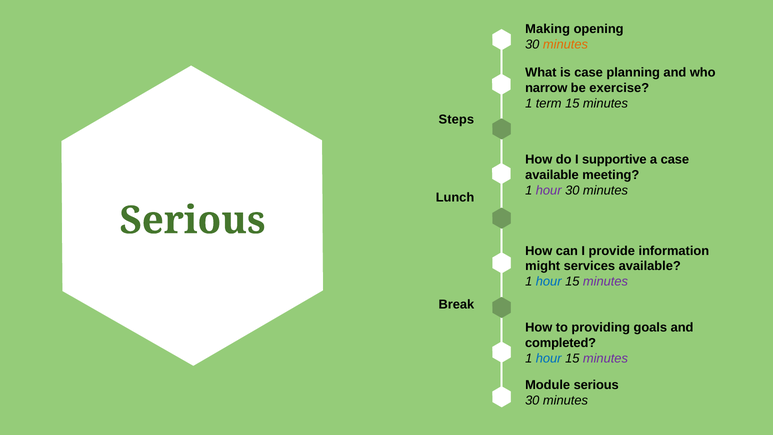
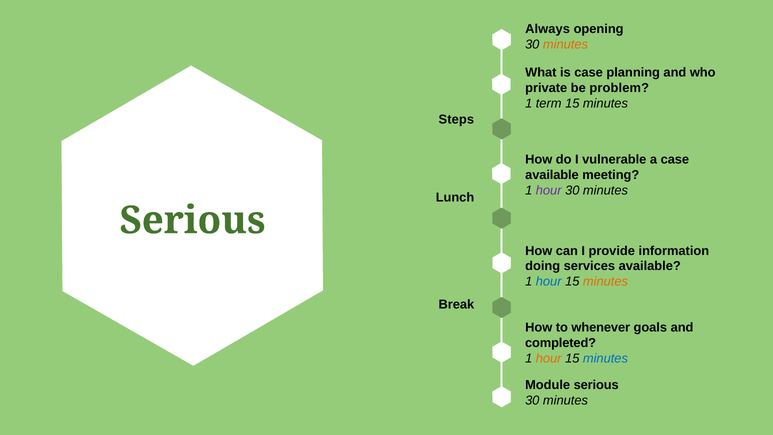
Making: Making -> Always (548, 29)
narrow: narrow -> private (546, 88)
exercise: exercise -> problem (619, 88)
supportive: supportive -> vulnerable (614, 160)
might: might -> doing (543, 266)
minutes colour: purple -> orange (605, 282)
providing: providing -> whenever (601, 328)
hour colour: blue -> orange (549, 358)
minutes colour: purple -> blue (605, 358)
